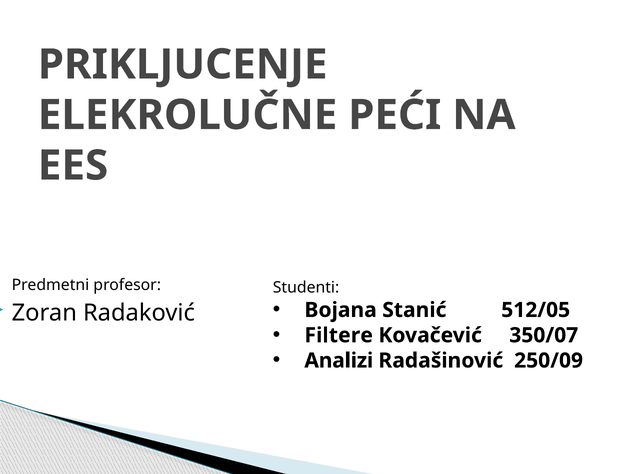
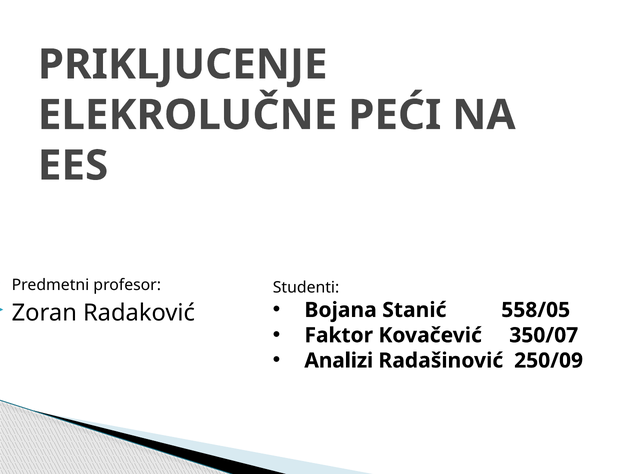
512/05: 512/05 -> 558/05 (536, 310)
Filtere: Filtere -> Faktor (339, 335)
